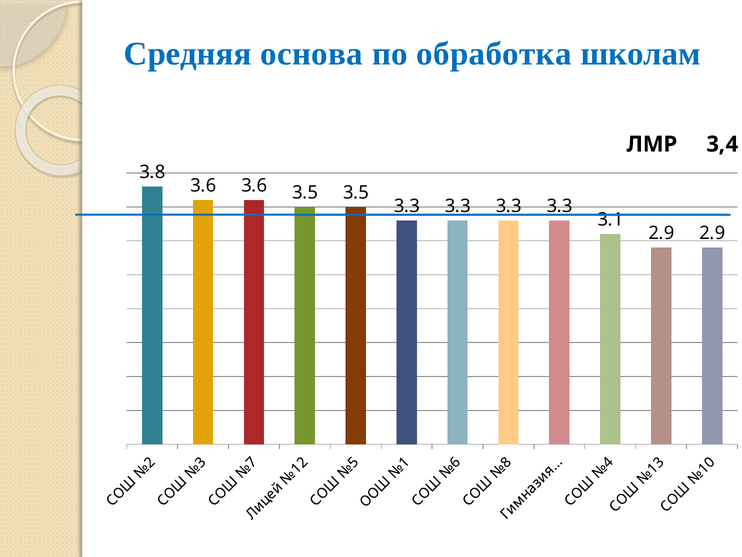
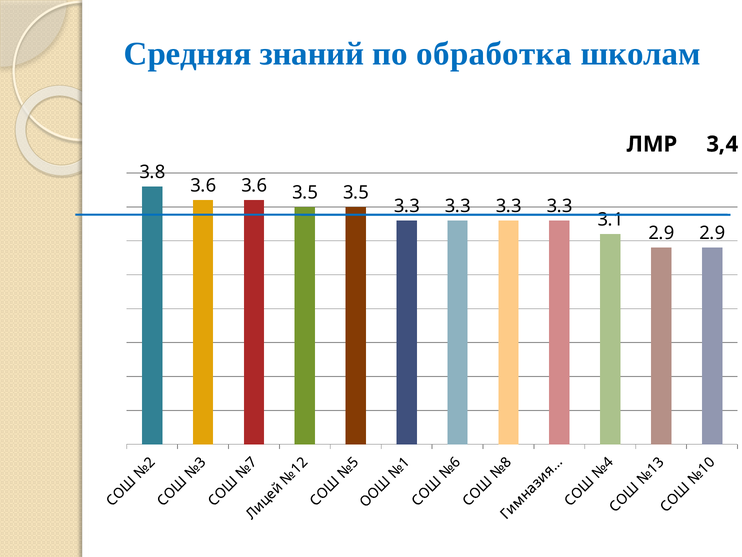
основа: основа -> знаний (312, 54)
